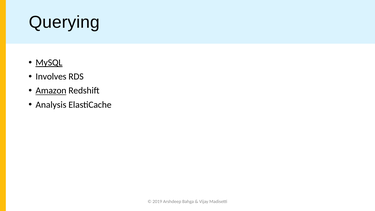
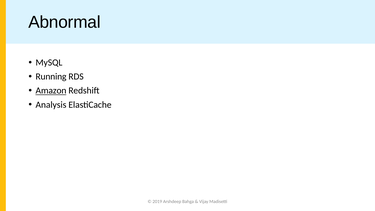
Querying: Querying -> Abnormal (64, 22)
MySQL underline: present -> none (49, 63)
Involves: Involves -> Running (51, 77)
